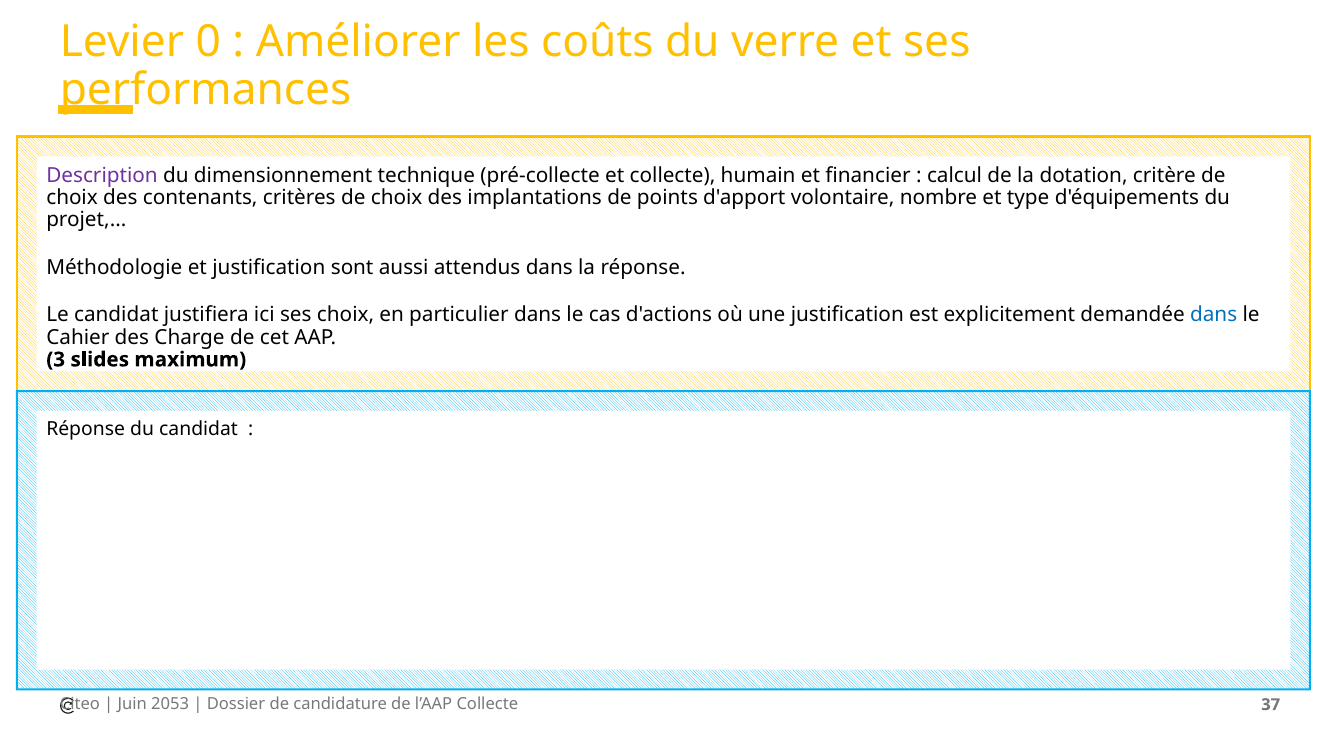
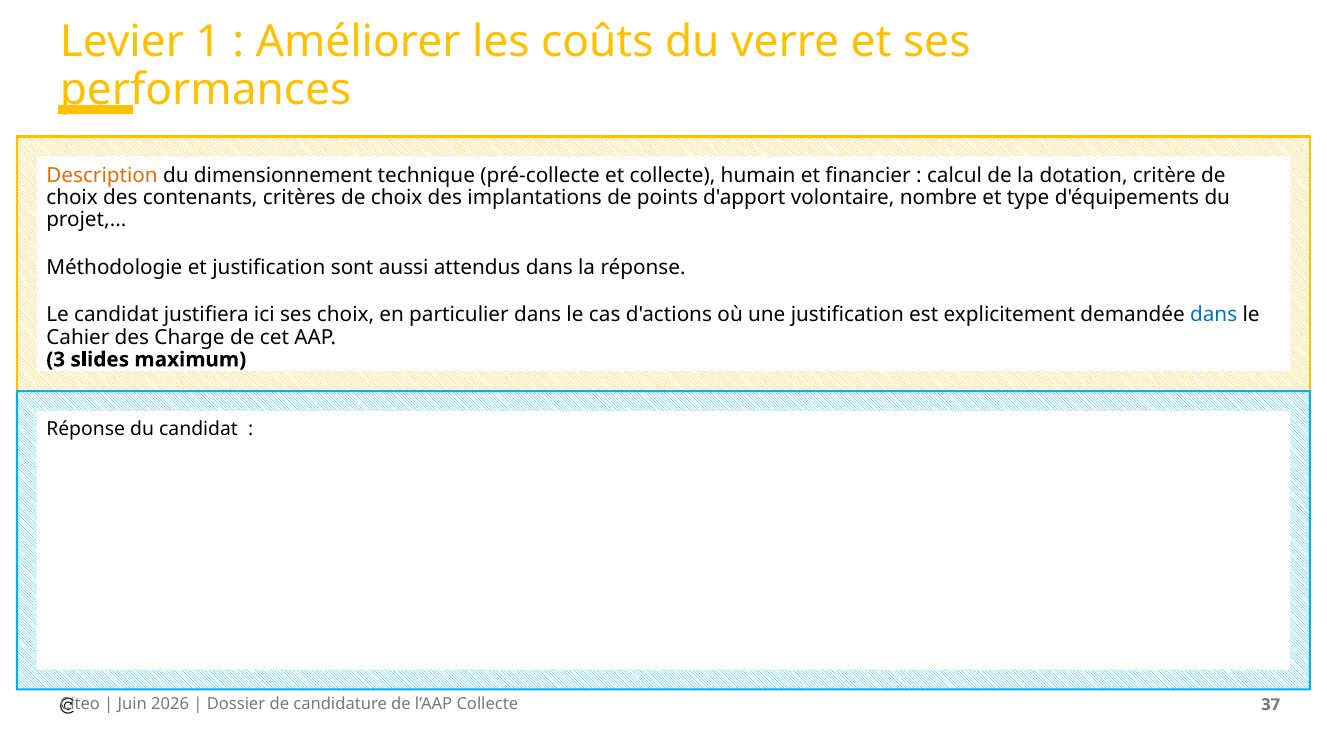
0: 0 -> 1 (208, 42)
Description colour: purple -> orange (102, 175)
2053: 2053 -> 2026 (170, 703)
